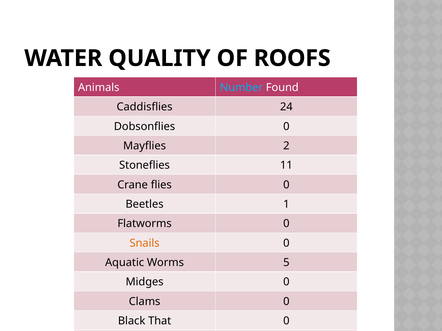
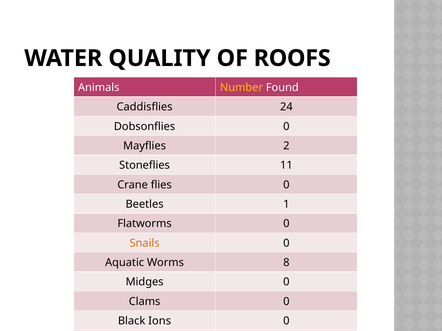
Number colour: light blue -> yellow (241, 88)
5: 5 -> 8 (286, 263)
That: That -> Ions (160, 321)
